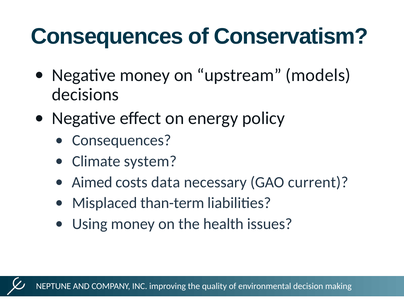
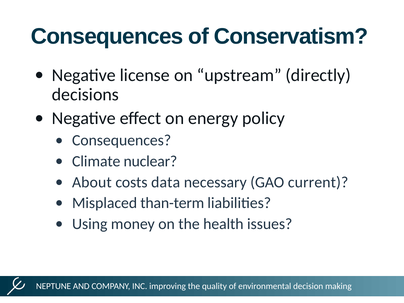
Negative money: money -> license (145, 75)
models: models -> directly (318, 75)
system: system -> nuclear (150, 161)
Aimed: Aimed -> About (92, 182)
